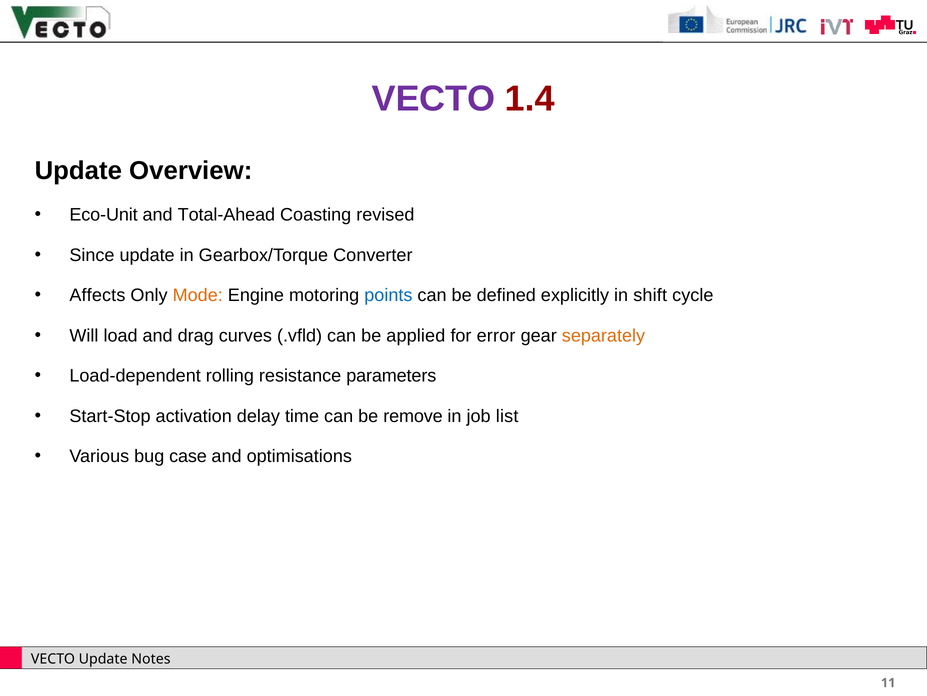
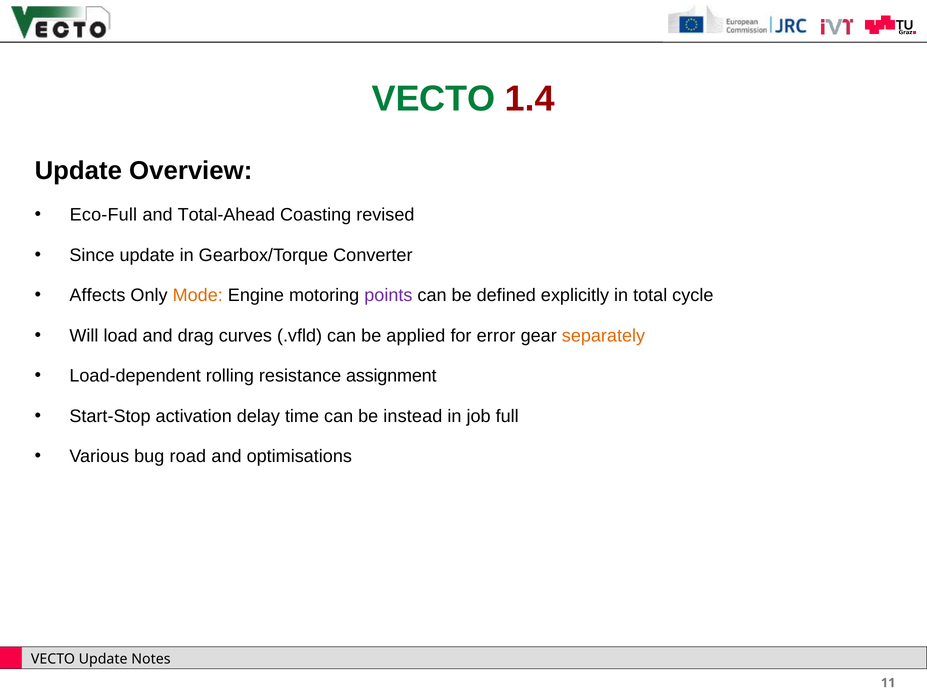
VECTO colour: purple -> green (433, 99)
Eco-Unit: Eco-Unit -> Eco-Full (103, 215)
points colour: blue -> purple (388, 295)
shift: shift -> total (650, 295)
parameters: parameters -> assignment (391, 375)
remove: remove -> instead (413, 416)
list: list -> full (507, 416)
case: case -> road (188, 456)
